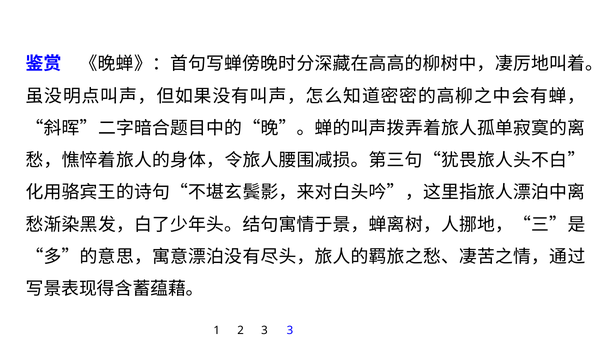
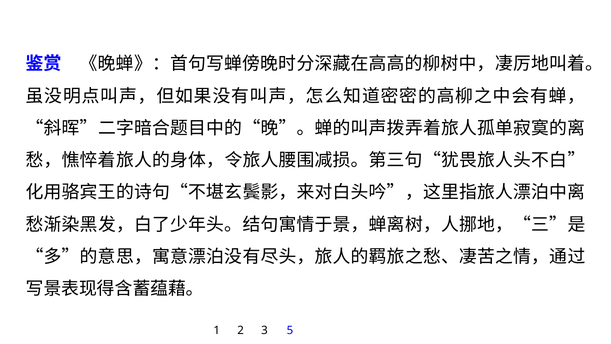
3 3: 3 -> 5 (290, 330)
